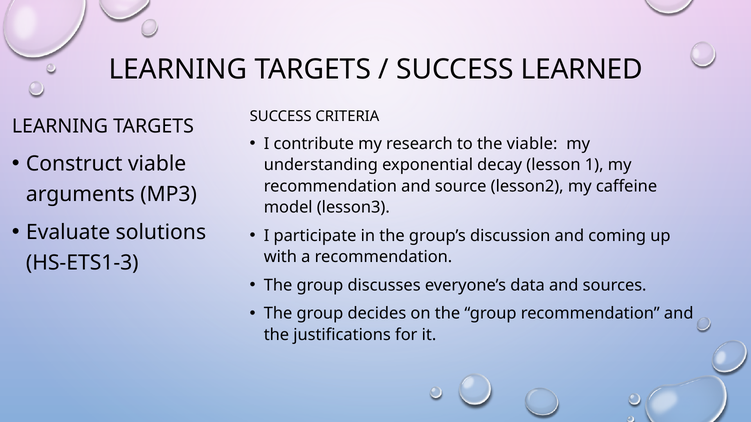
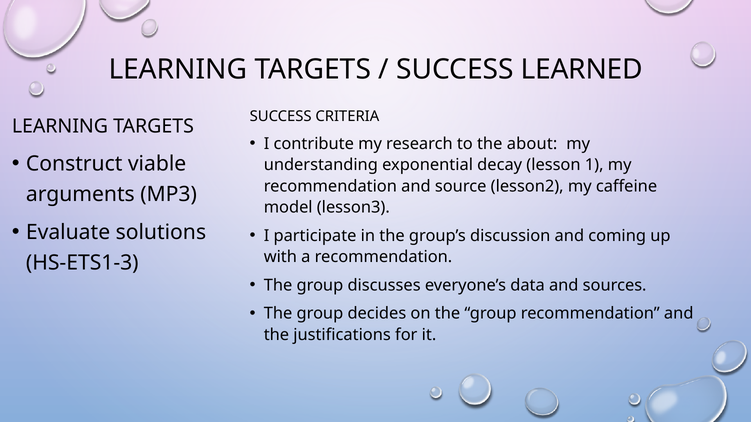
the viable: viable -> about (532, 144)
